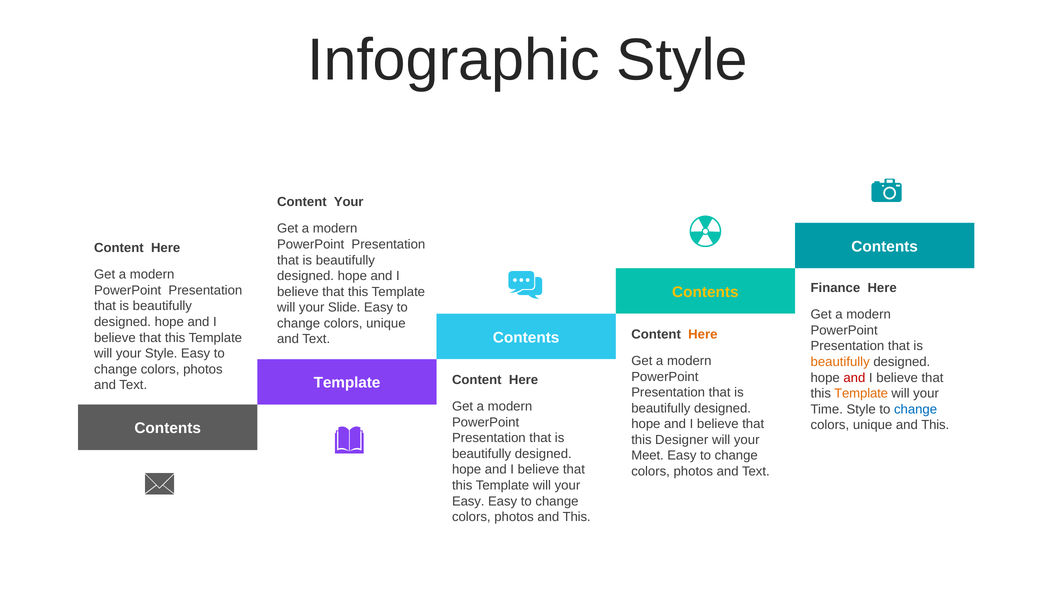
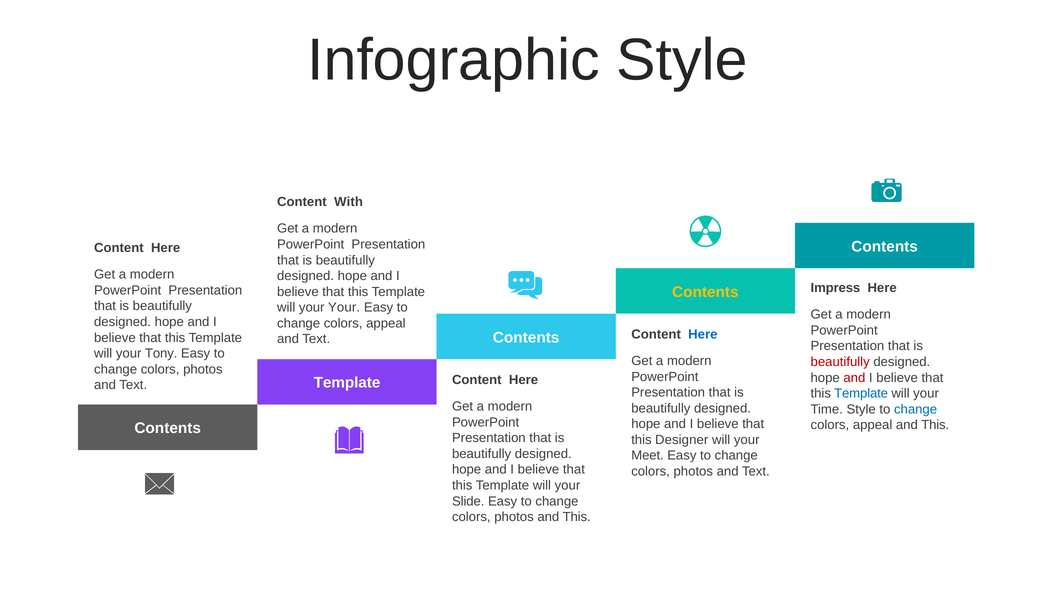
Content Your: Your -> With (349, 202)
Finance: Finance -> Impress (835, 288)
your Slide: Slide -> Your (344, 308)
unique: unique -> appeal (386, 324)
Here colour: orange -> blue (703, 335)
your Style: Style -> Tony (161, 354)
beautifully colour: orange -> red (840, 362)
Template colour: orange -> blue (861, 394)
unique: unique -> appeal (873, 425)
Easy: Easy -> Slide (468, 501)
